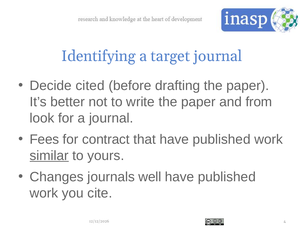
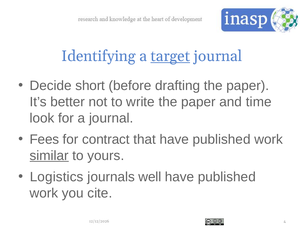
target underline: none -> present (170, 56)
cited: cited -> short (90, 86)
from: from -> time (259, 102)
Changes: Changes -> Logistics (57, 177)
